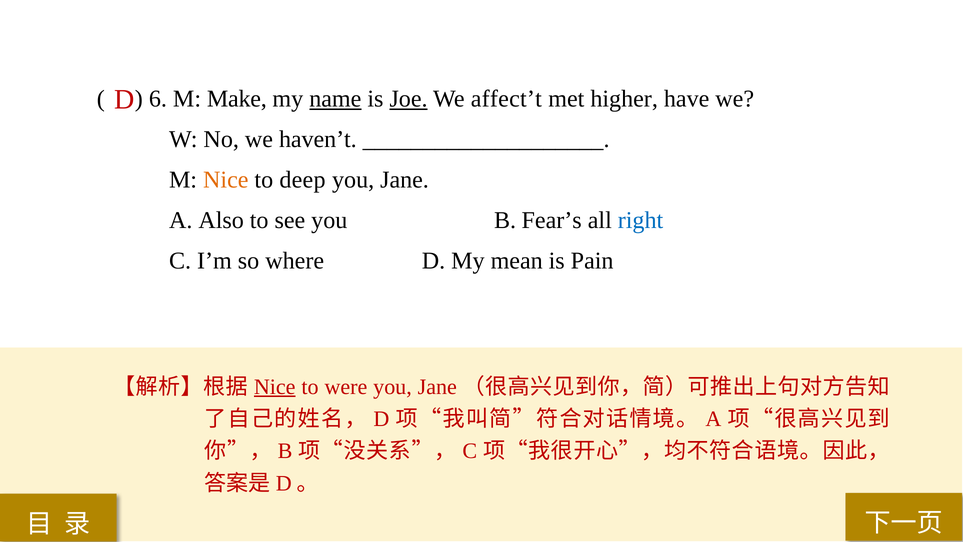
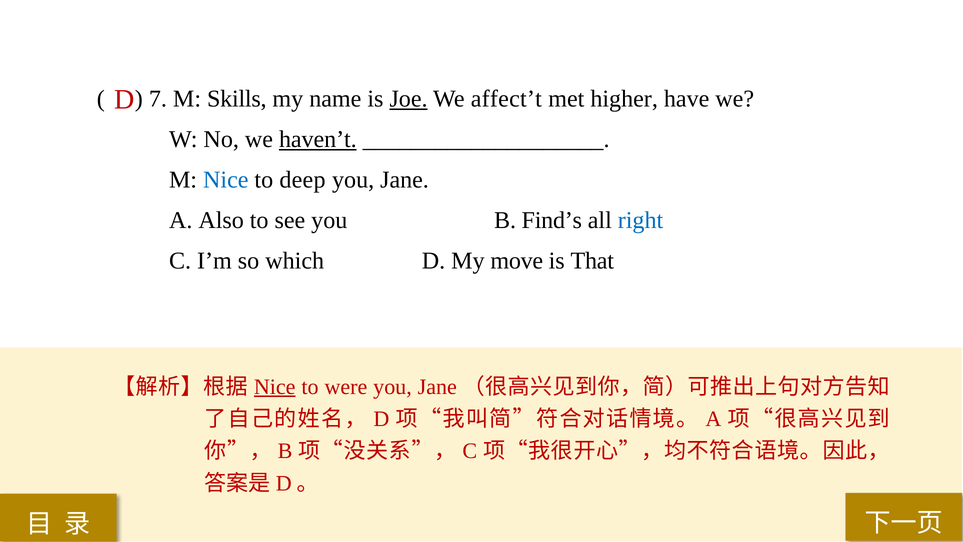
6: 6 -> 7 (158, 99)
Make: Make -> Skills (237, 99)
name underline: present -> none (335, 99)
haven’t underline: none -> present (318, 139)
Nice colour: orange -> blue (226, 180)
Fear’s: Fear’s -> Find’s (552, 220)
where: where -> which (295, 261)
mean: mean -> move (517, 261)
Pain: Pain -> That (592, 261)
